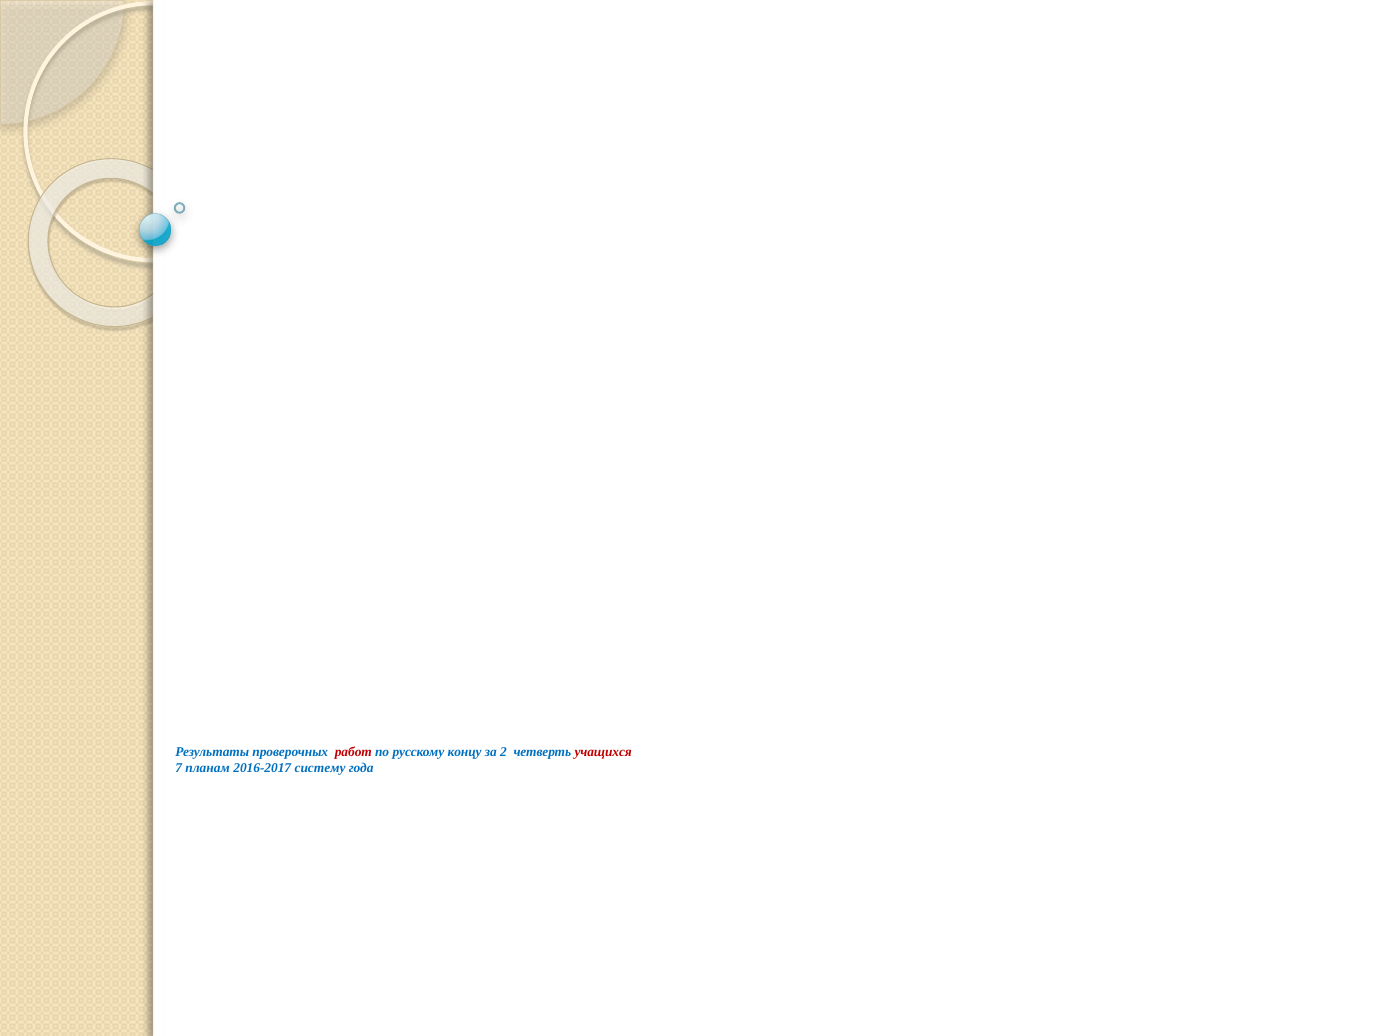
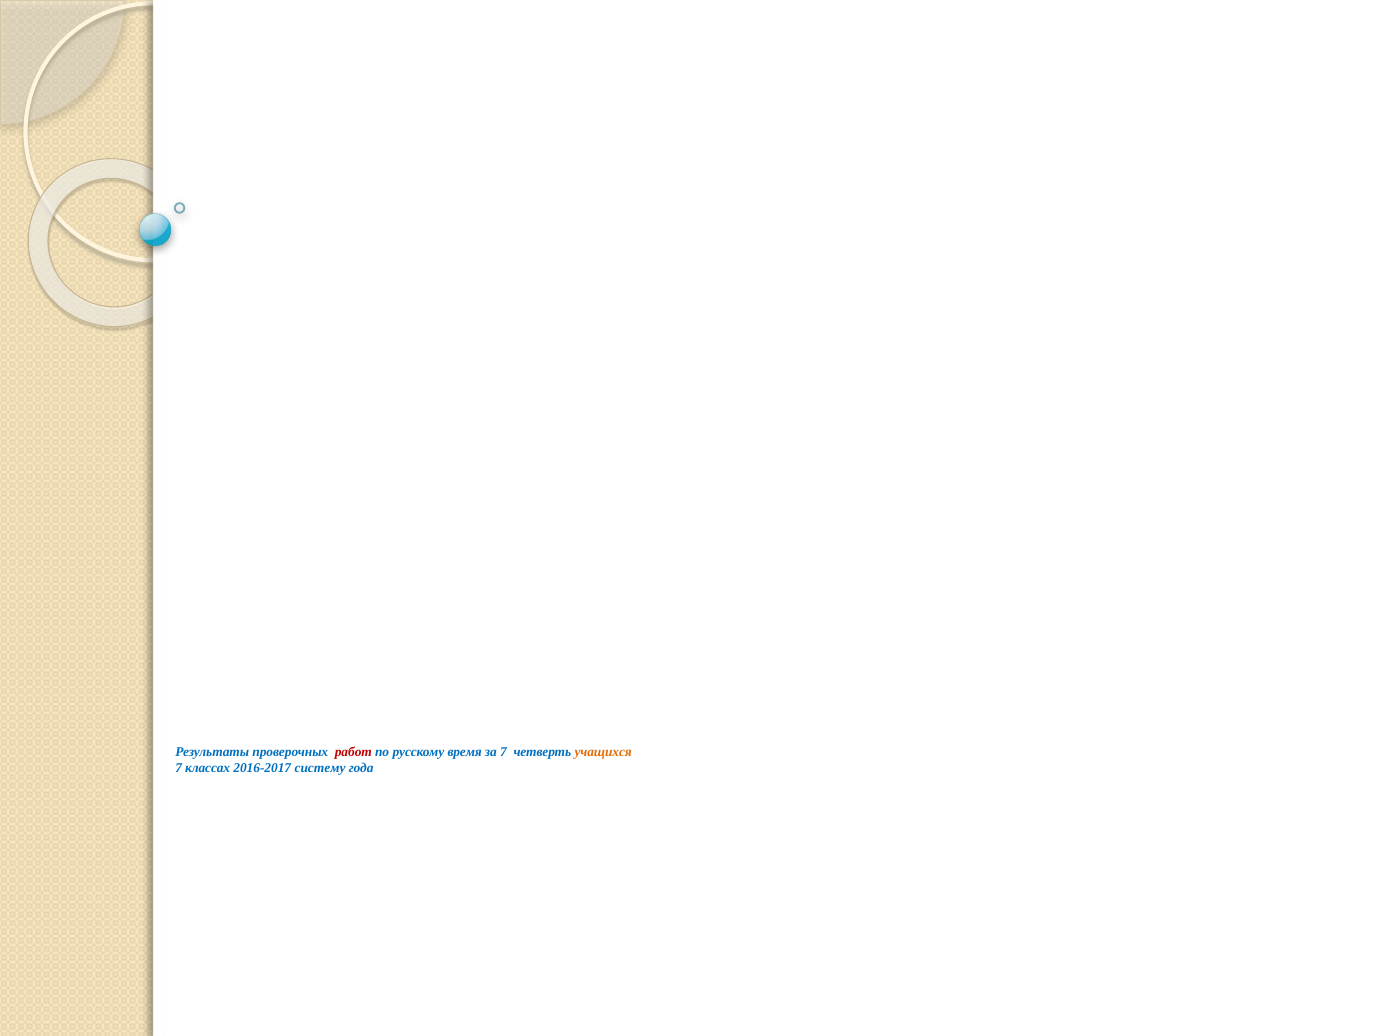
концу: концу -> время (465, 752)
за 2: 2 -> 7 (504, 752)
учащихся colour: red -> orange (603, 752)
планам: планам -> классах (208, 768)
